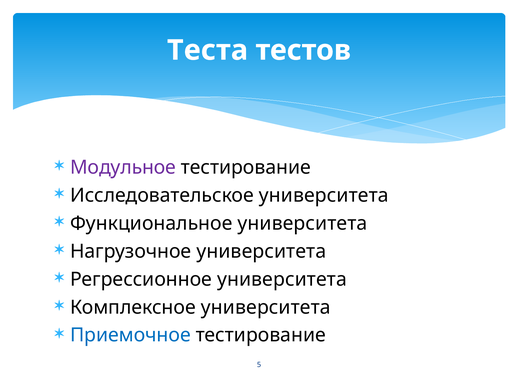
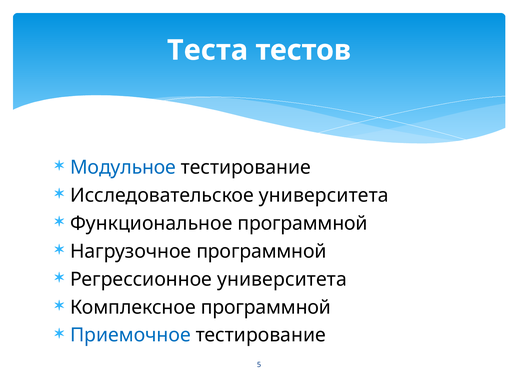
Модульное colour: purple -> blue (123, 167)
Функциональное университета: университета -> программной (303, 223)
Нагрузочное университета: университета -> программной (261, 251)
Комплексное университета: университета -> программной (266, 307)
